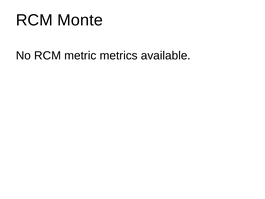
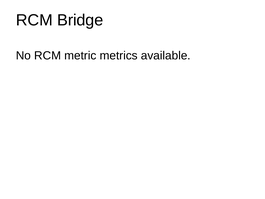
Monte: Monte -> Bridge (80, 20)
